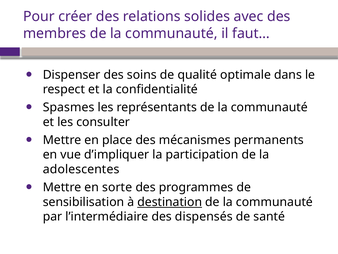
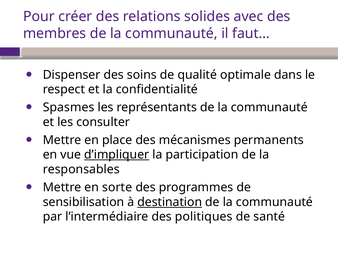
d’impliquer underline: none -> present (117, 154)
adolescentes: adolescentes -> responsables (81, 169)
dispensés: dispensés -> politiques (204, 216)
